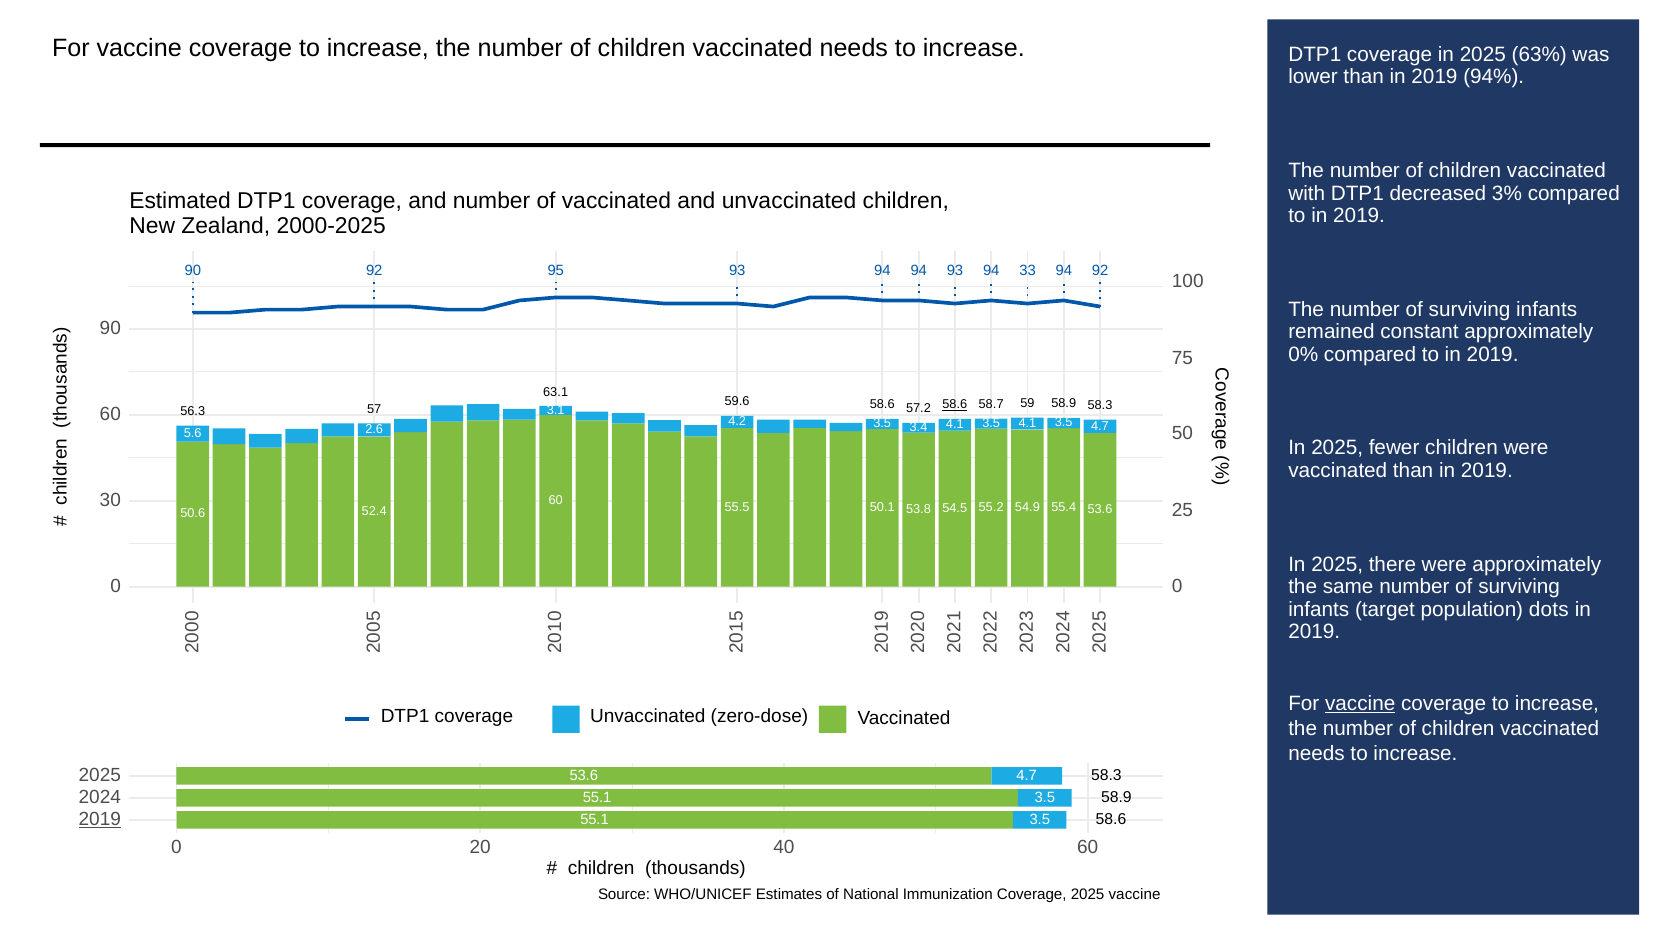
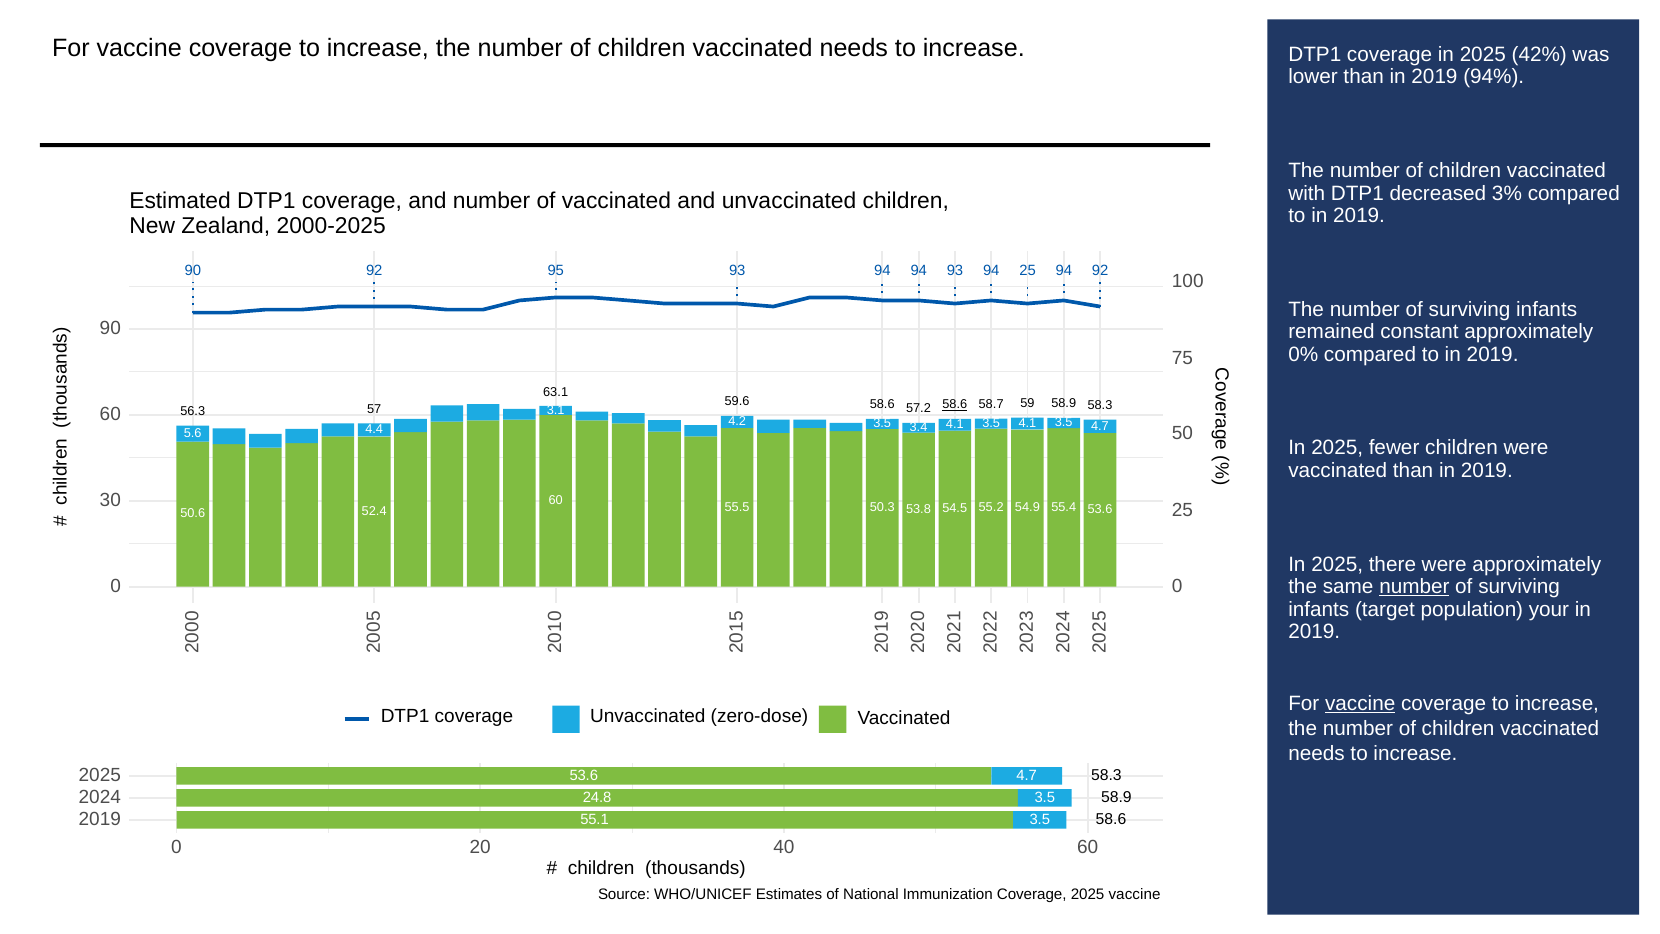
63%: 63% -> 42% (1539, 55)
94 33: 33 -> 25 (1028, 270)
2.6: 2.6 -> 4.4 (374, 429)
50.1: 50.1 -> 50.3 (882, 507)
number underline: none -> present (1414, 587)
dots: dots -> your (1549, 609)
55.1: 55.1 -> 24.8 (597, 797)
2019 underline: present -> none (100, 819)
